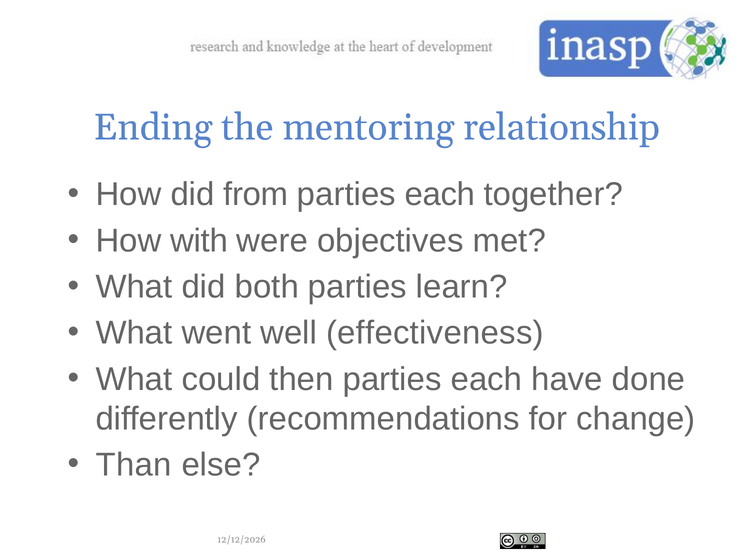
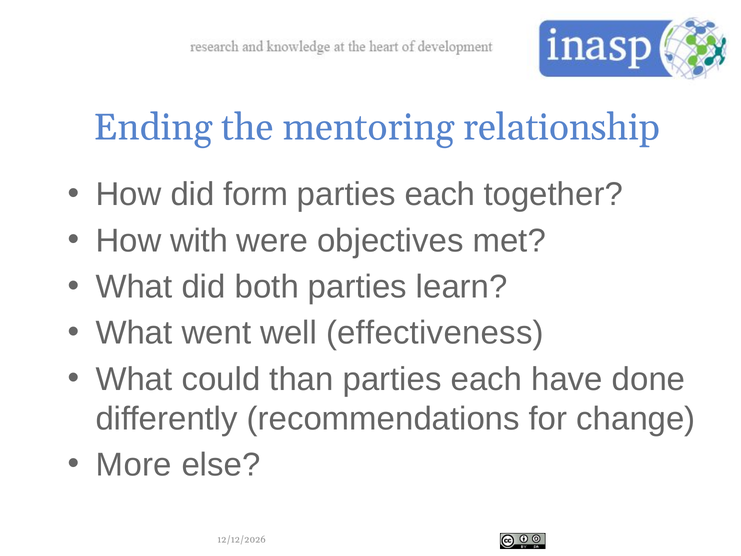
from: from -> form (256, 194)
then: then -> than (301, 379)
Than: Than -> More (134, 465)
